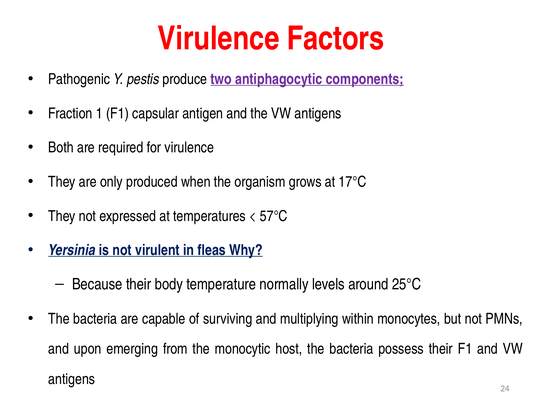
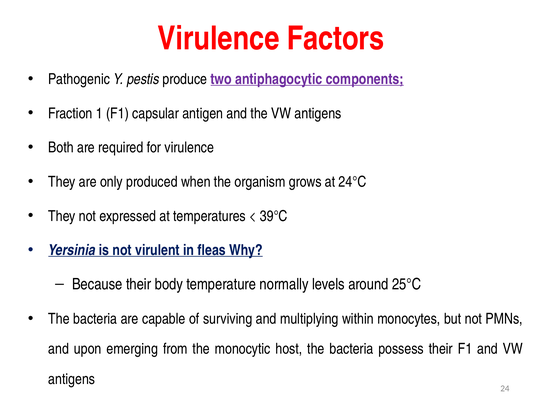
17°C: 17°C -> 24°C (352, 182)
57°C: 57°C -> 39°C (274, 216)
